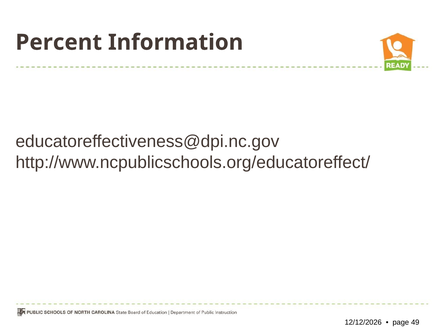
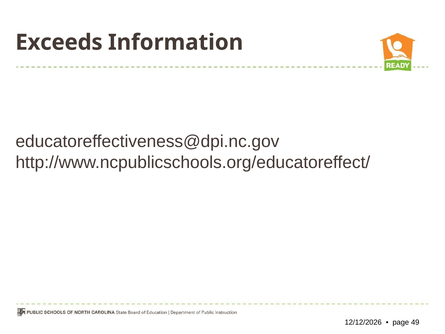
Percent: Percent -> Exceeds (59, 42)
